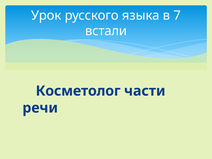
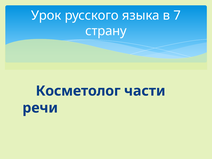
встали: встали -> страну (106, 31)
